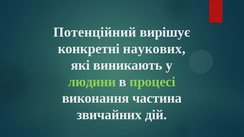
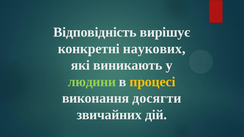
Потенційний: Потенційний -> Відповідність (95, 32)
процесі colour: light green -> yellow (153, 82)
частина: частина -> досягти (157, 98)
